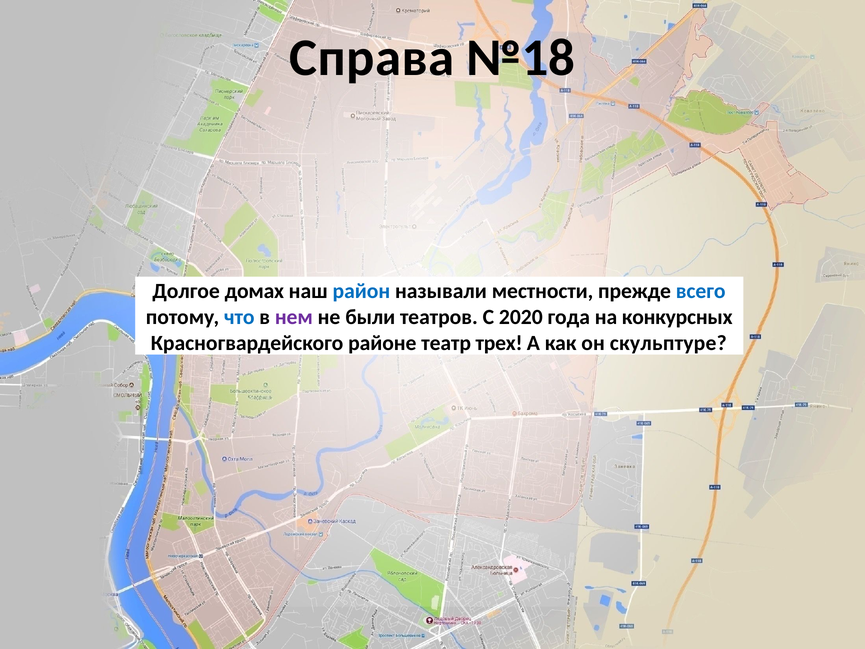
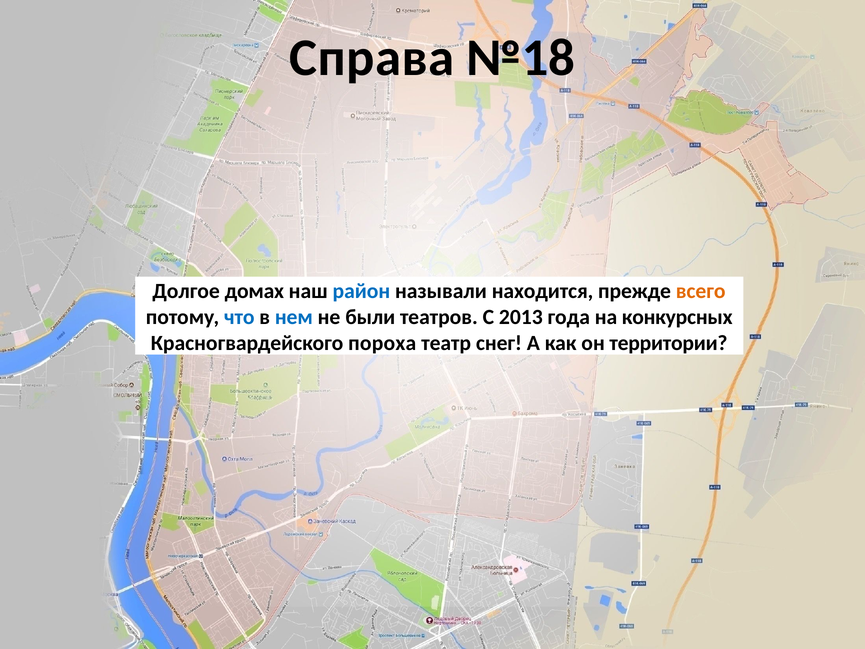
местности: местности -> находится (543, 291)
всего colour: blue -> orange (701, 291)
нем colour: purple -> blue (294, 317)
2020: 2020 -> 2013 (521, 317)
районе: районе -> пороха (382, 343)
трех: трех -> снег (499, 343)
скульптуре: скульптуре -> территории (668, 343)
